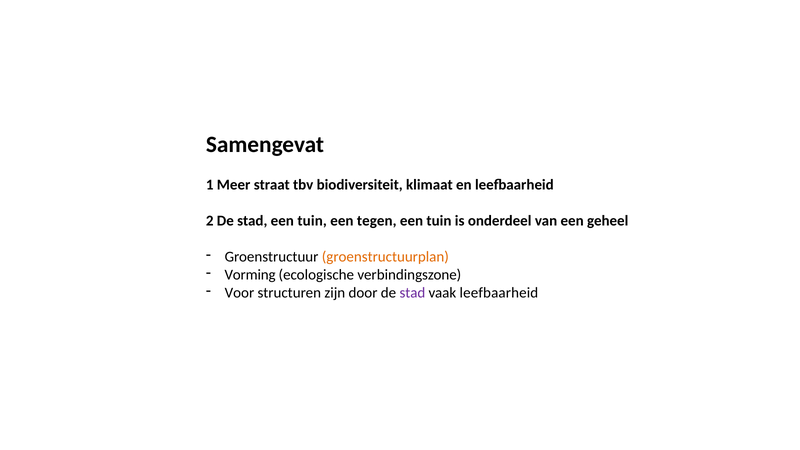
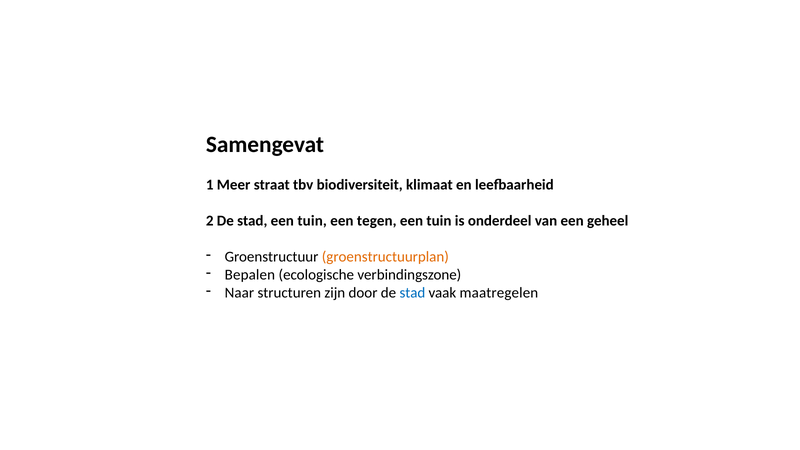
Vorming: Vorming -> Bepalen (250, 275)
Voor: Voor -> Naar (239, 293)
stad colour: purple -> blue (412, 293)
vaak leefbaarheid: leefbaarheid -> maatregelen (499, 293)
